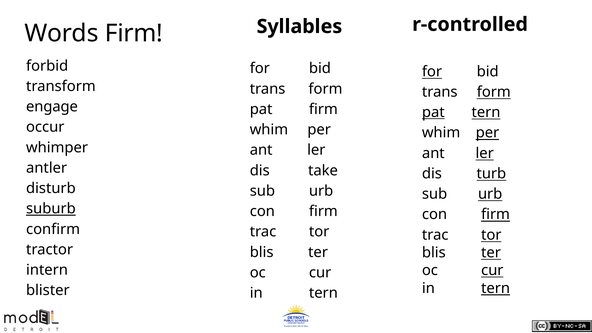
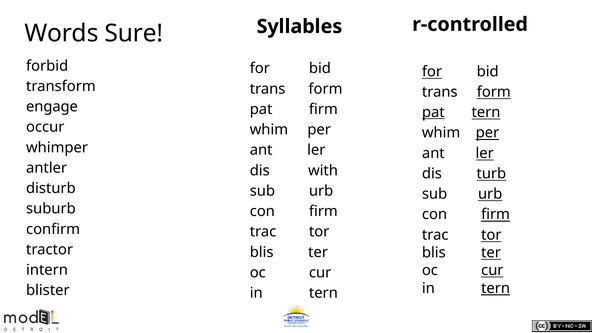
Words Firm: Firm -> Sure (134, 33)
take: take -> with (323, 171)
suburb underline: present -> none (51, 209)
